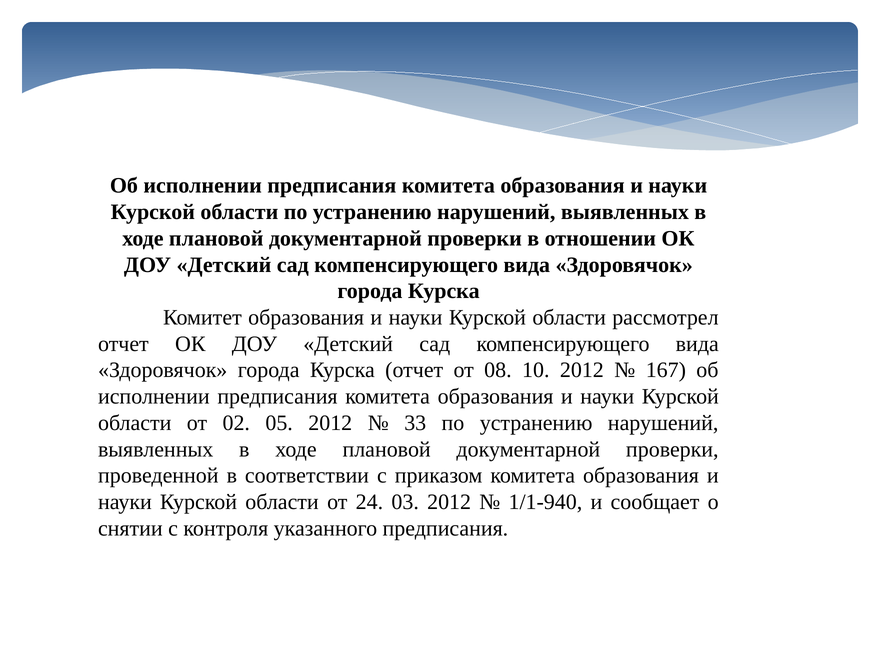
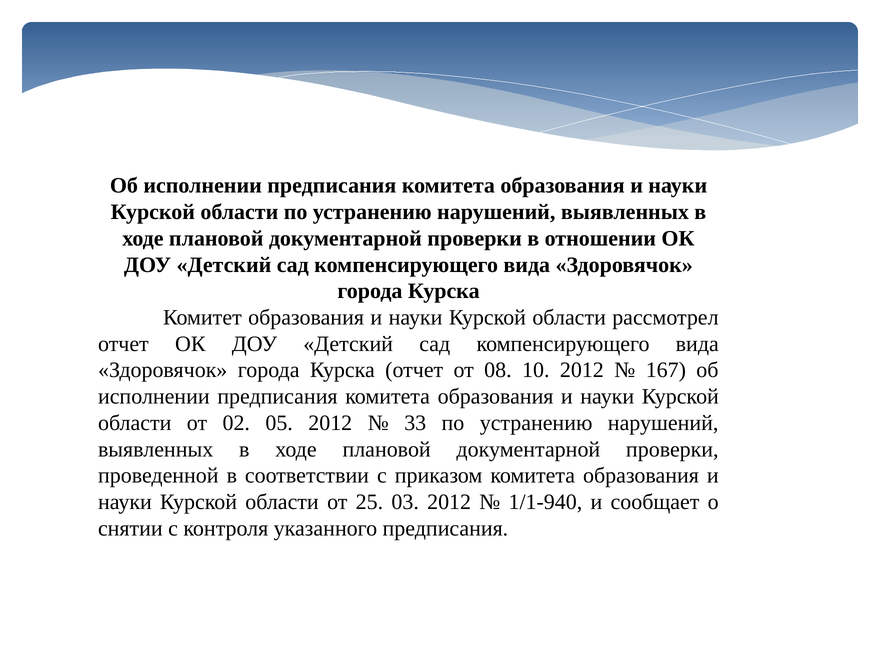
24: 24 -> 25 (369, 502)
